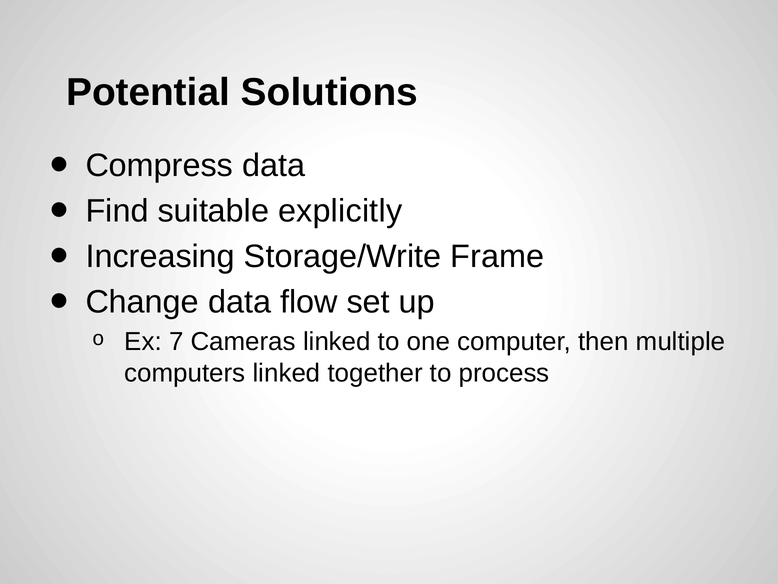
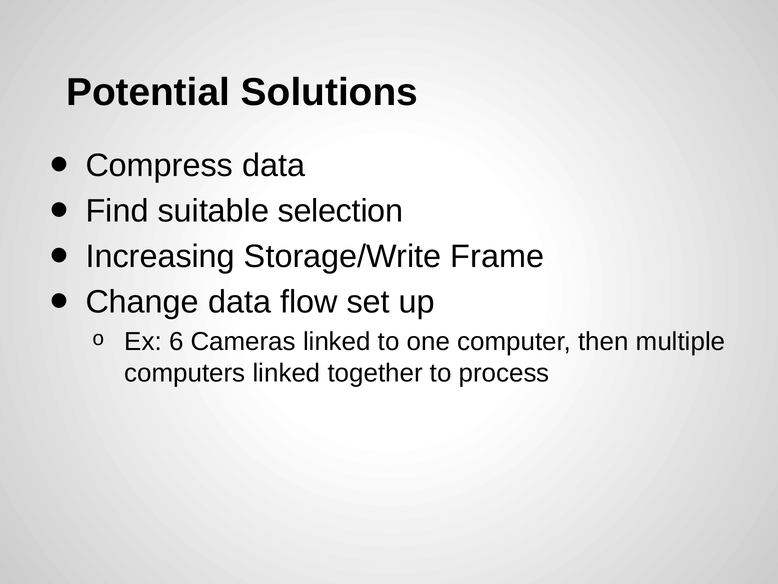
explicitly: explicitly -> selection (340, 211)
7: 7 -> 6 (176, 342)
